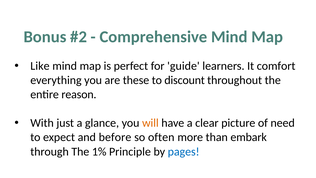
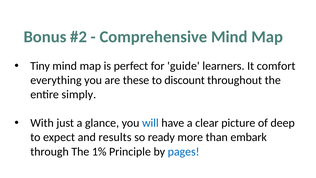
Like: Like -> Tiny (40, 66)
reason: reason -> simply (79, 94)
will colour: orange -> blue (150, 123)
need: need -> deep (283, 123)
before: before -> results (115, 137)
often: often -> ready (161, 137)
